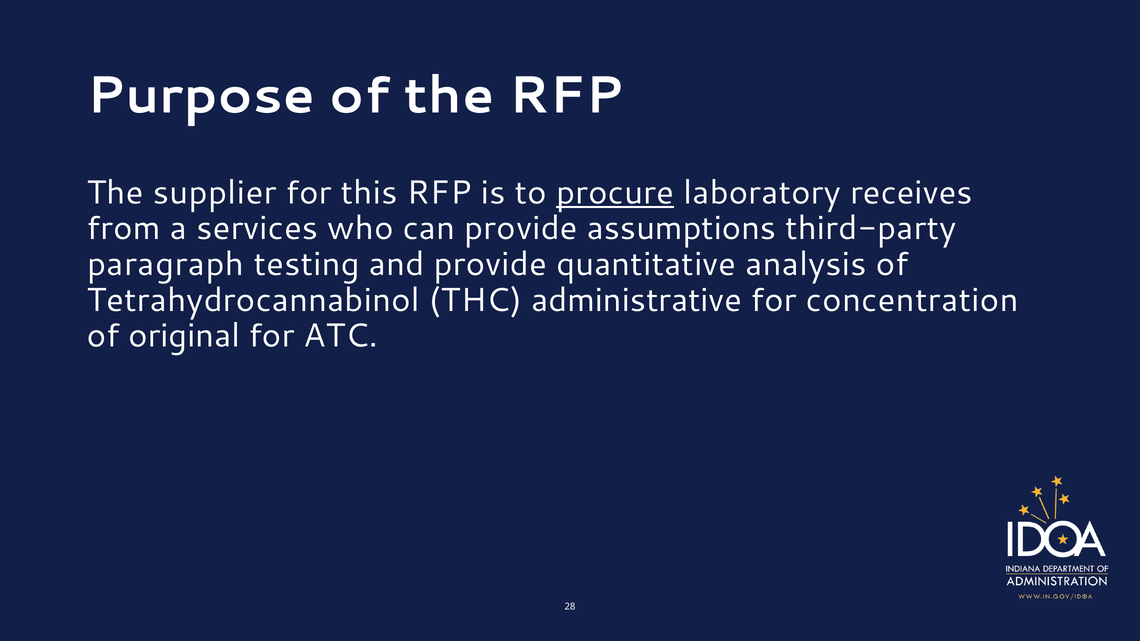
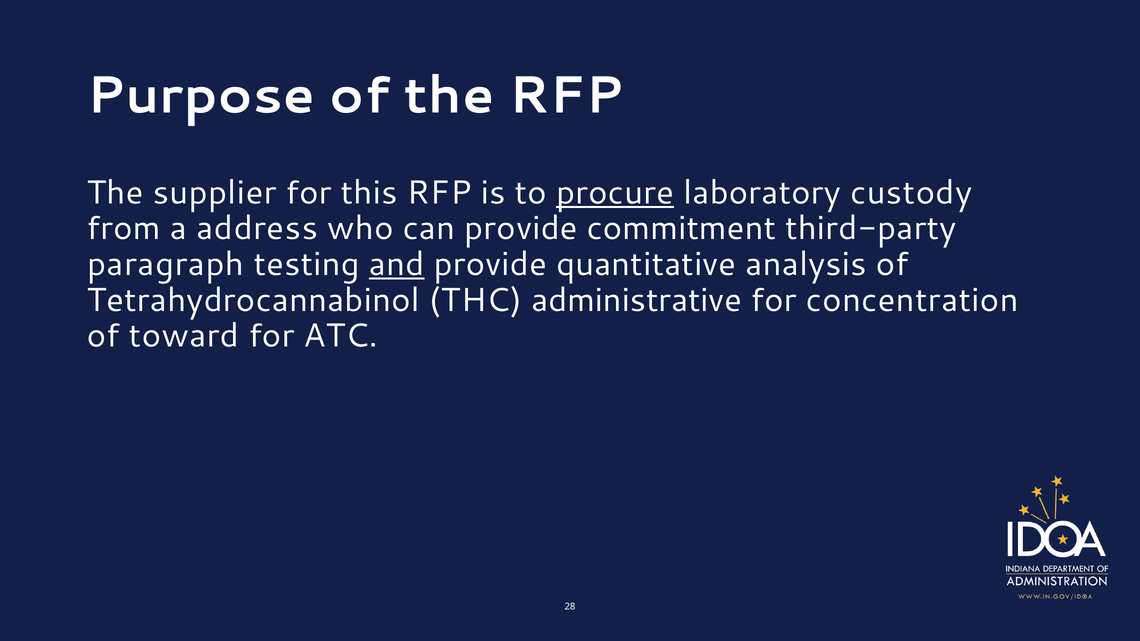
receives: receives -> custody (911, 193)
services: services -> address (257, 229)
assumptions: assumptions -> commitment (681, 229)
and underline: none -> present (397, 264)
original: original -> toward (184, 336)
